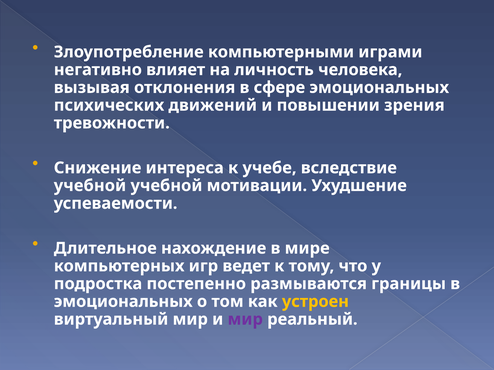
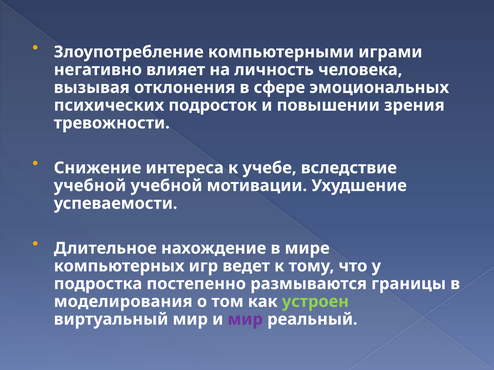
движений: движений -> подросток (213, 105)
эмоциональных: эмоциональных -> моделирования (123, 302)
устроен colour: yellow -> light green (315, 302)
